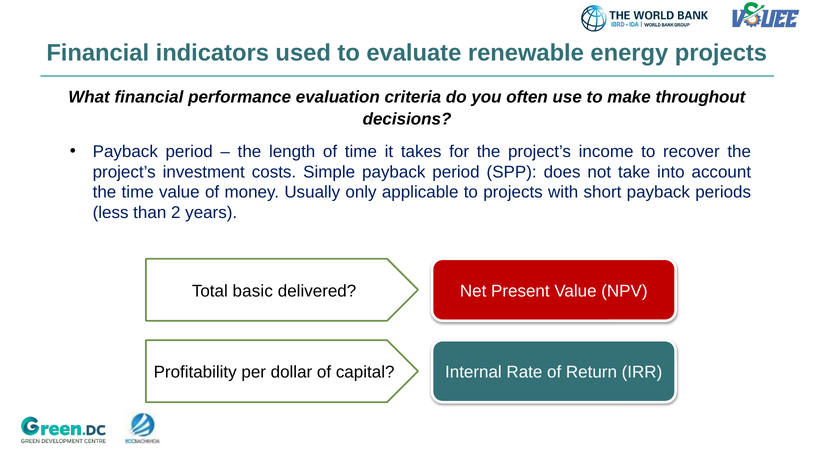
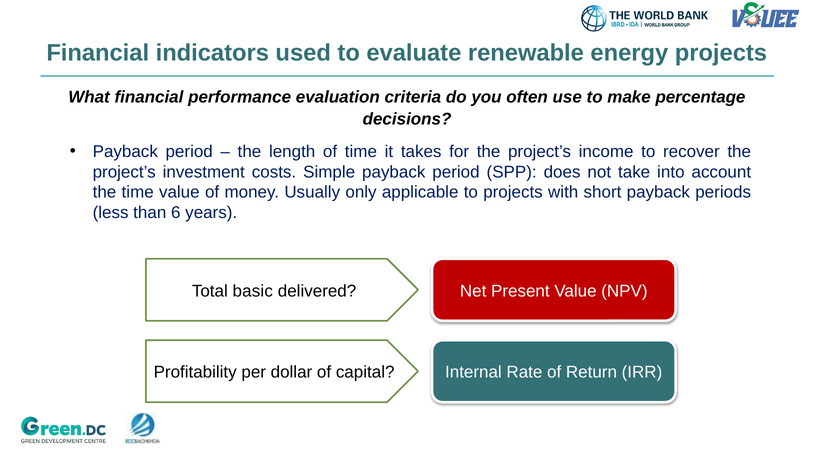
throughout: throughout -> percentage (700, 97)
2: 2 -> 6 (176, 213)
